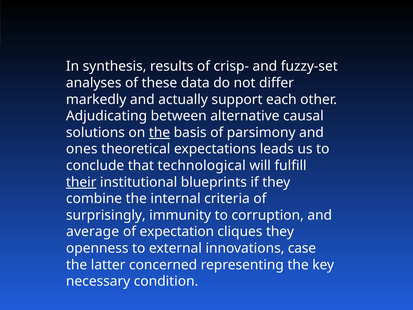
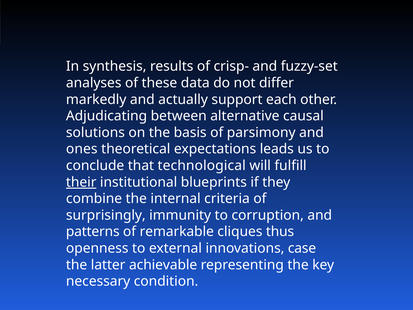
the underline: present -> none (159, 132)
average: average -> patterns (93, 232)
expectation: expectation -> remarkable (177, 232)
cliques they: they -> thus (280, 232)
concerned: concerned -> achievable (163, 265)
